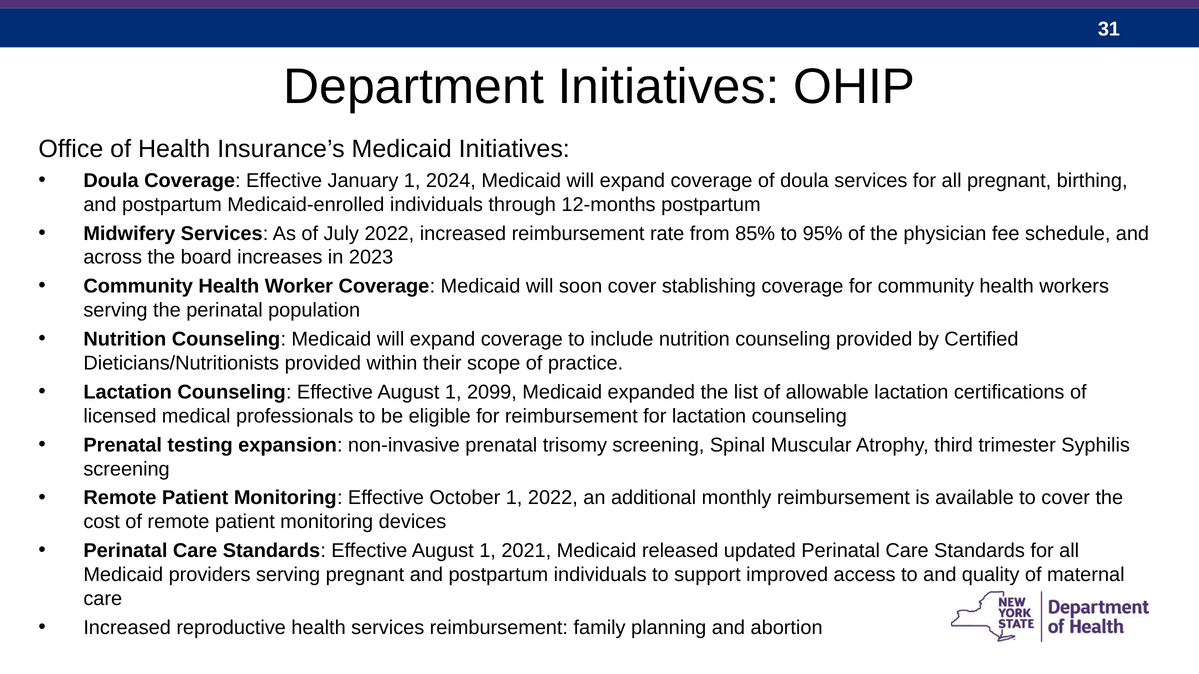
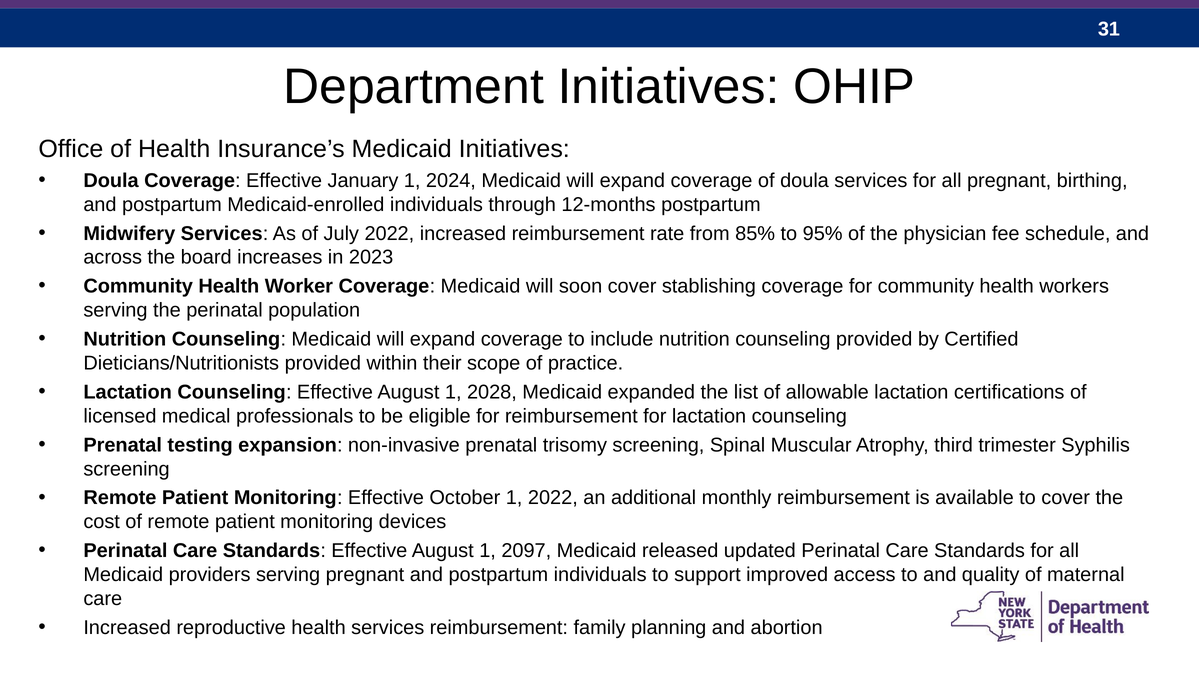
2099: 2099 -> 2028 (492, 392)
2021: 2021 -> 2097 (526, 551)
